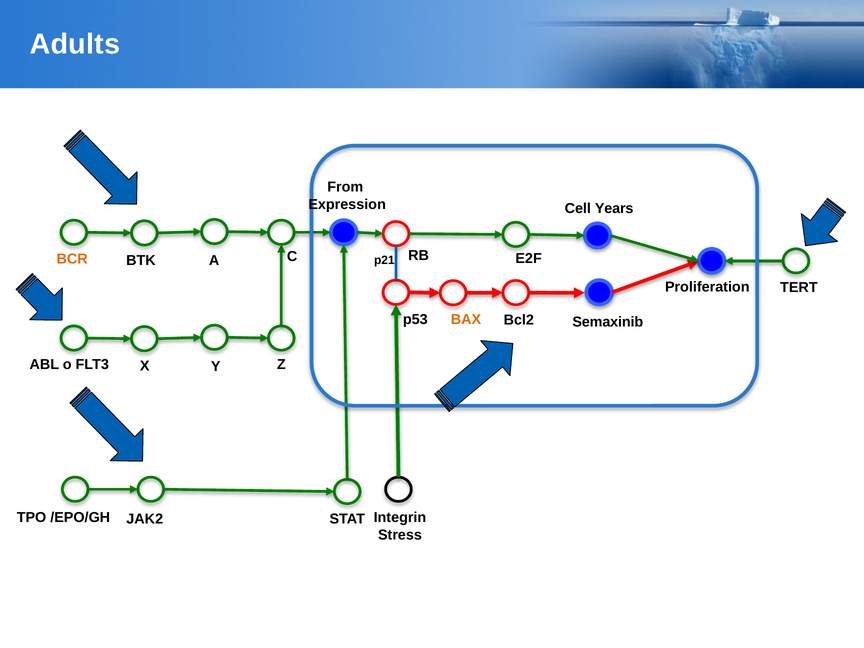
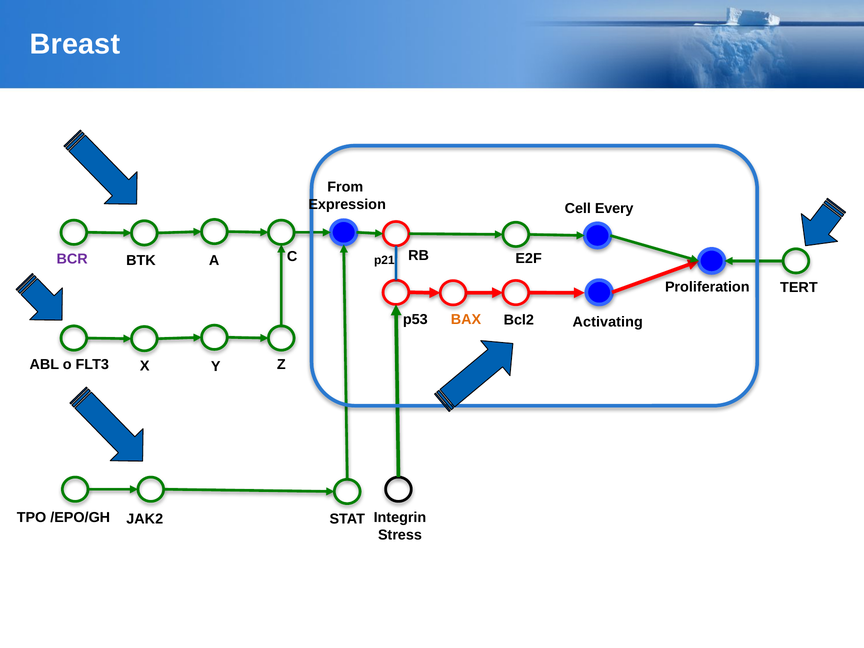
Adults: Adults -> Breast (75, 44)
Years: Years -> Every (614, 209)
BCR colour: orange -> purple (72, 259)
Semaxinib: Semaxinib -> Activating (608, 322)
